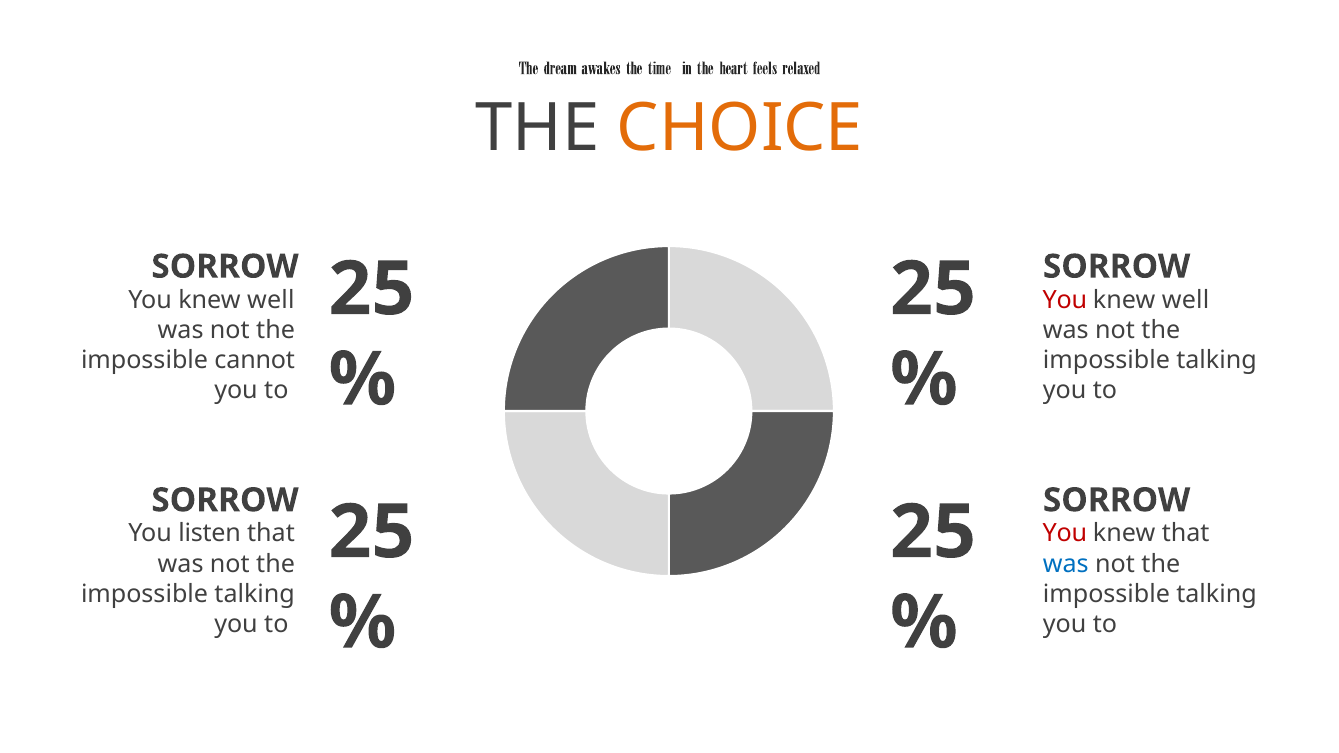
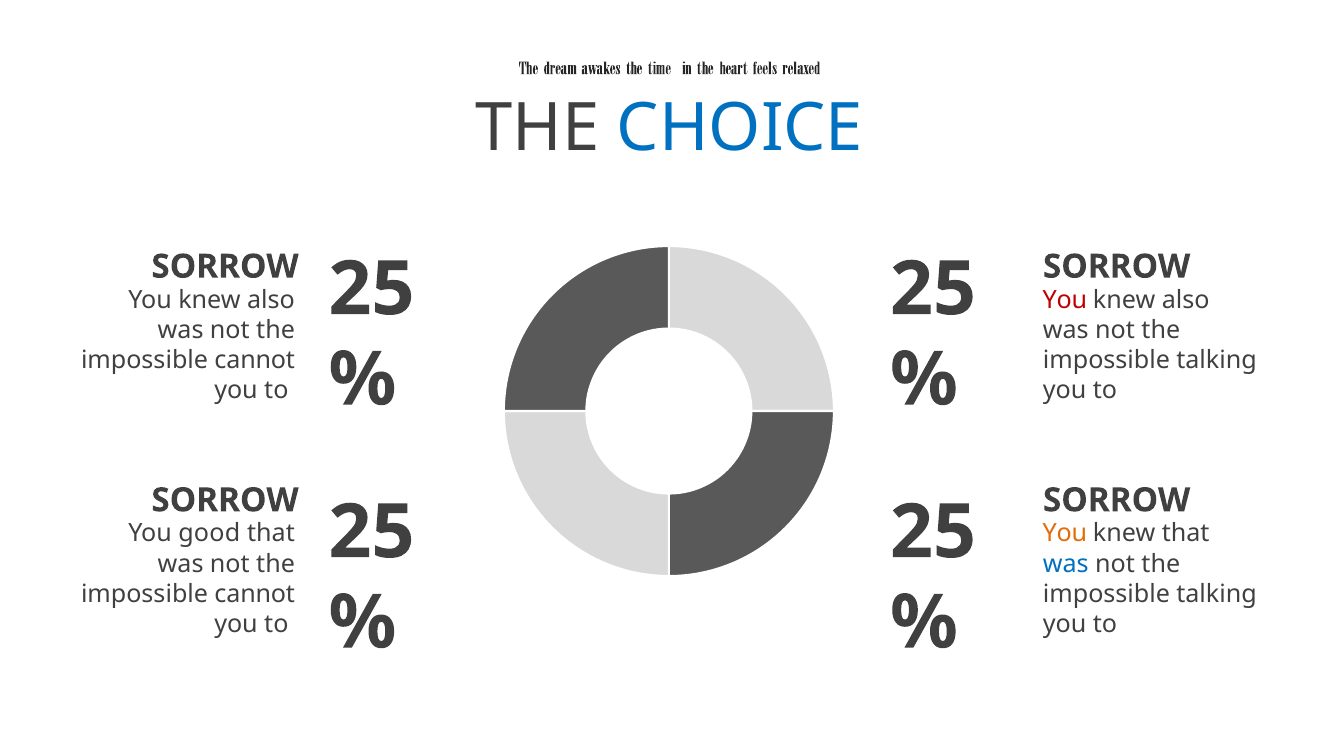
CHOICE colour: orange -> blue (740, 128)
well: well -> also (271, 300)
well: well -> also (1186, 300)
listen: listen -> good (209, 534)
You colour: red -> orange (1065, 534)
talking: talking -> cannot (255, 594)
